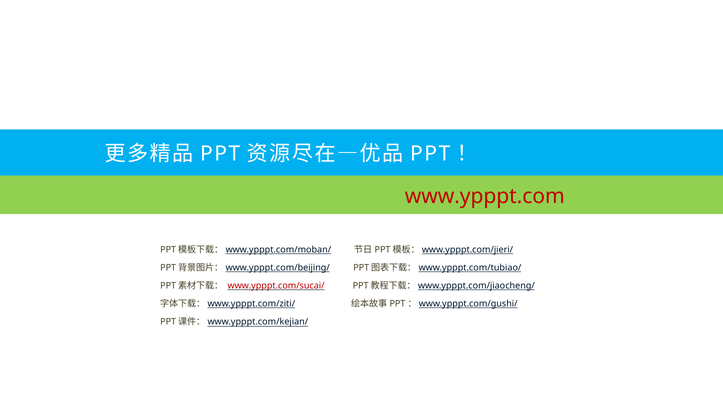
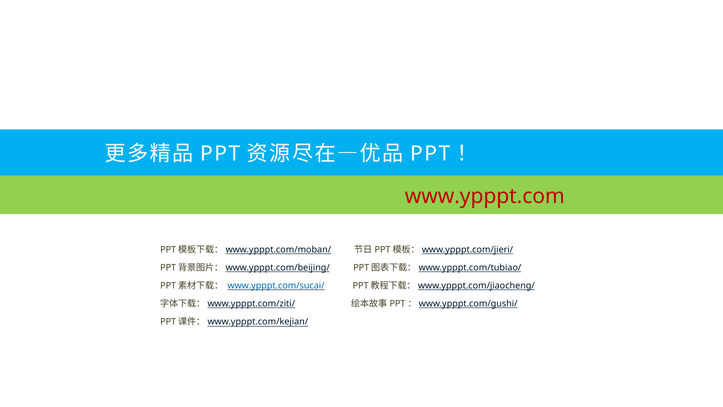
www.ypppt.com/sucai/ colour: red -> blue (276, 286)
